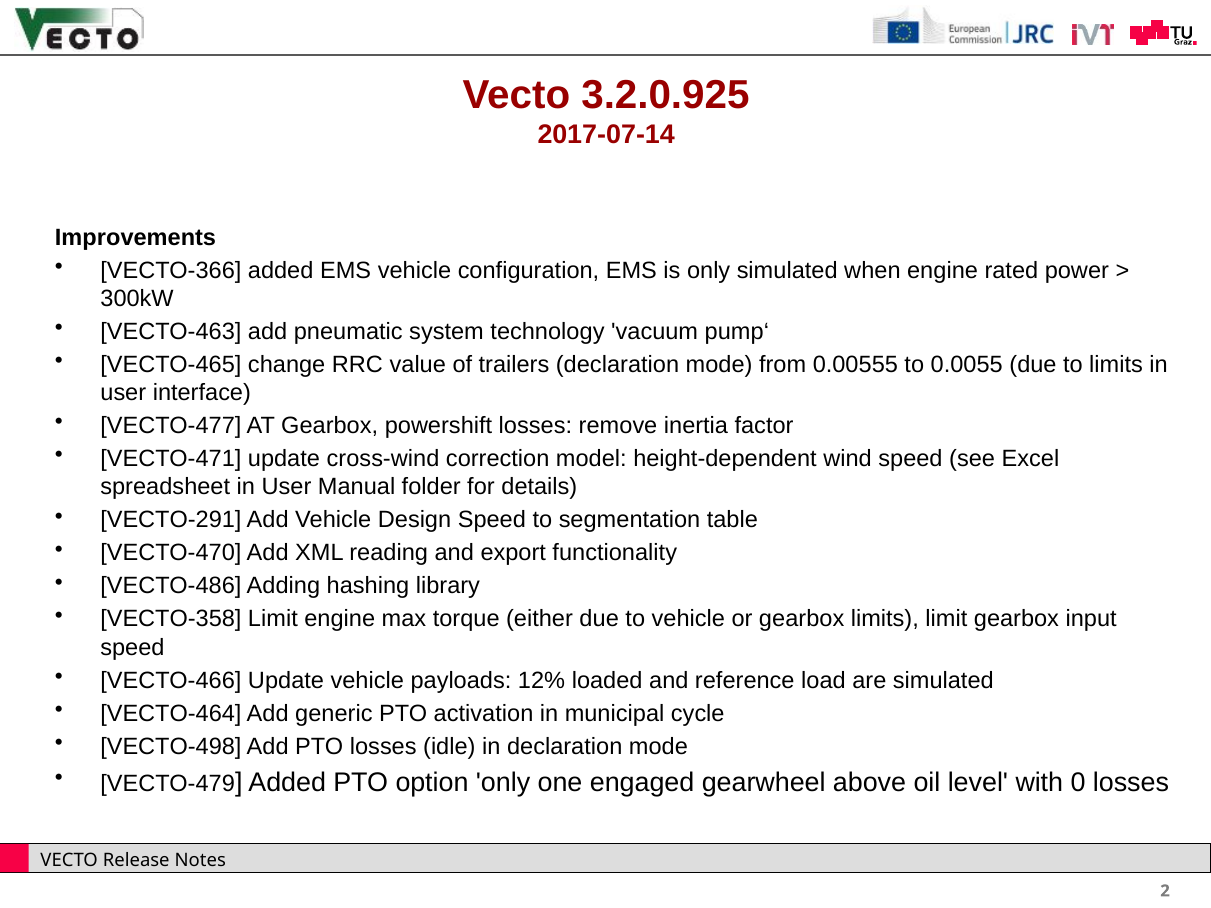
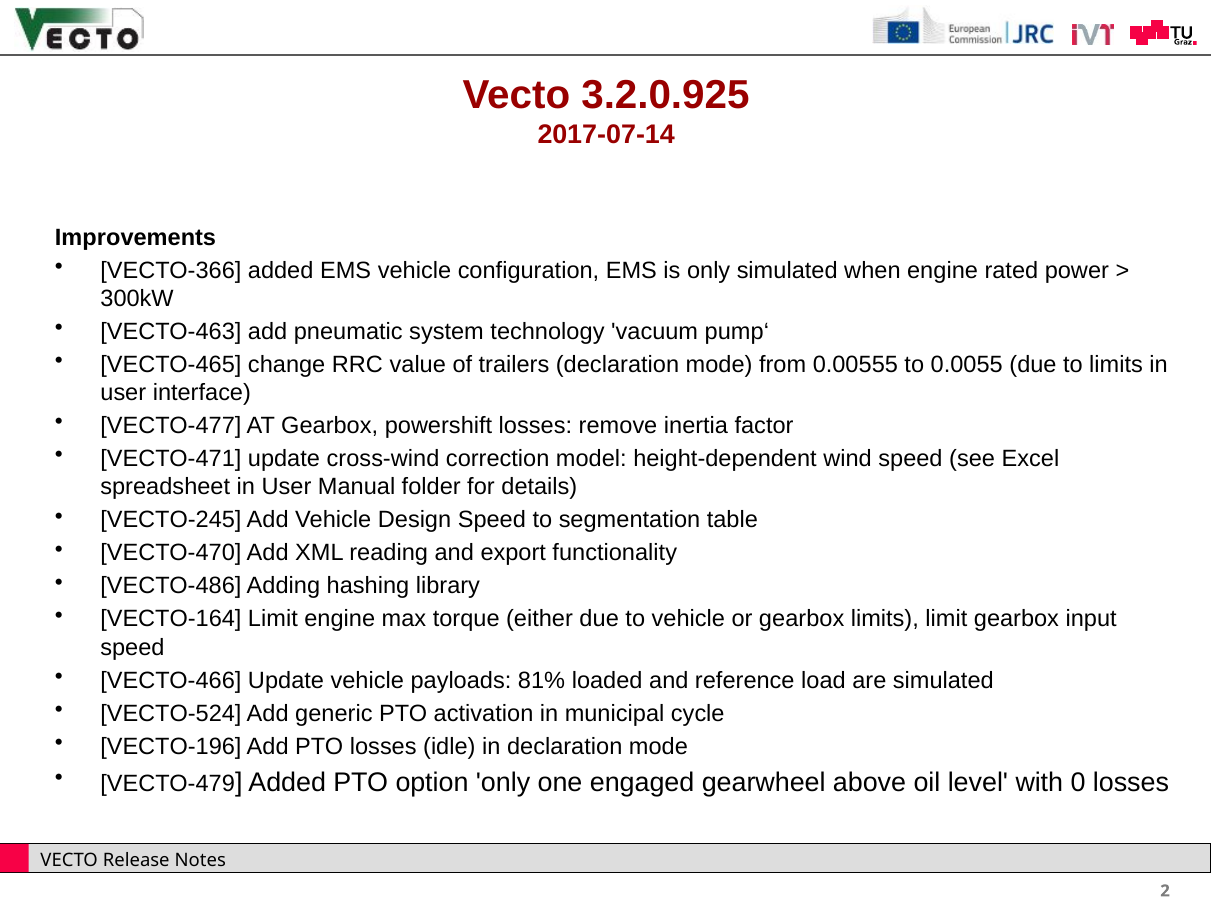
VECTO-291: VECTO-291 -> VECTO-245 (171, 520)
VECTO-358: VECTO-358 -> VECTO-164 (171, 619)
12%: 12% -> 81% (542, 681)
VECTO-464: VECTO-464 -> VECTO-524 (171, 714)
VECTO-498: VECTO-498 -> VECTO-196 (171, 747)
